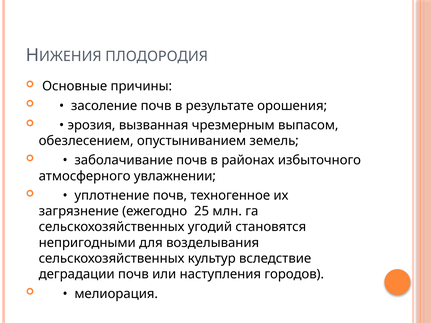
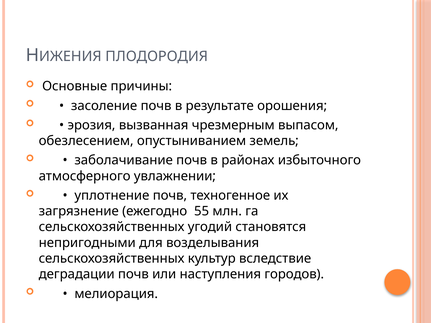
25: 25 -> 55 (202, 211)
